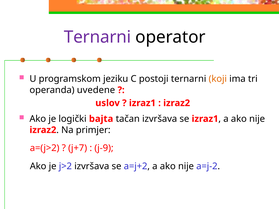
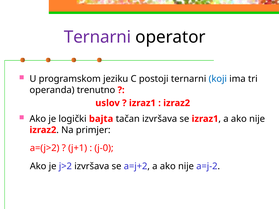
koji colour: orange -> blue (218, 79)
uvedene: uvedene -> trenutno (96, 90)
j+7: j+7 -> j+1 (78, 148)
j-9: j-9 -> j-0 (104, 148)
